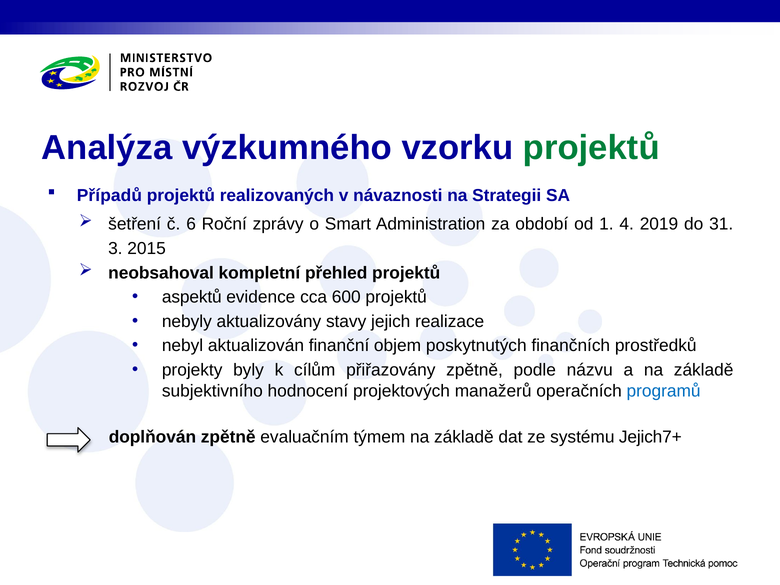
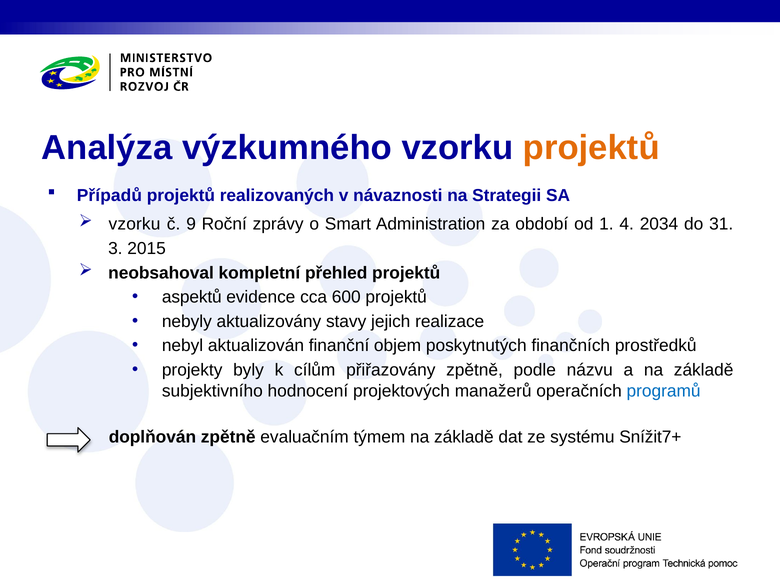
projektů colour: green -> orange (591, 148)
šetření: šetření -> vzorku (135, 224)
6: 6 -> 9 (191, 224)
2019: 2019 -> 2034 (659, 224)
Jejich7+: Jejich7+ -> Snížit7+ (650, 437)
